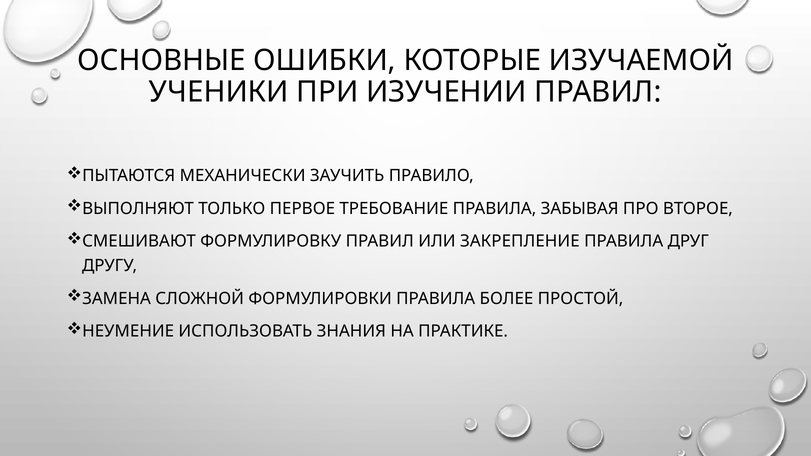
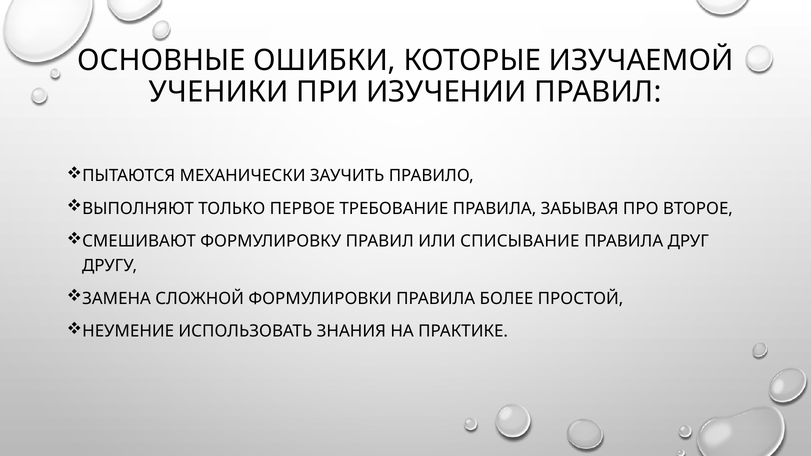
ЗАКРЕПЛЕНИЕ: ЗАКРЕПЛЕНИЕ -> СПИСЫВАНИЕ (520, 241)
